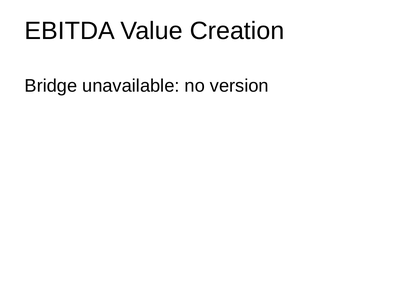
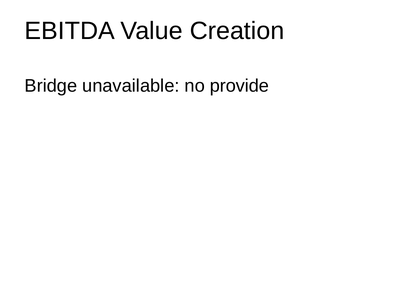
version: version -> provide (239, 86)
